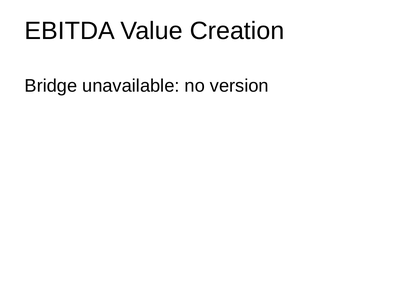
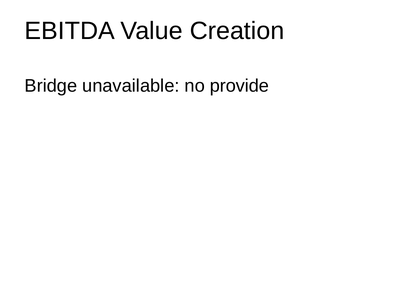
version: version -> provide (239, 86)
